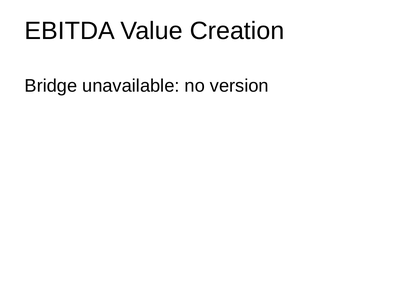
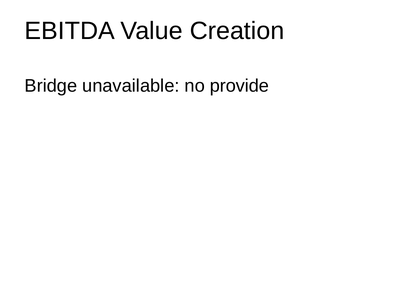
version: version -> provide (239, 86)
